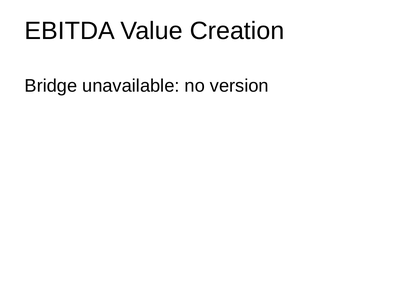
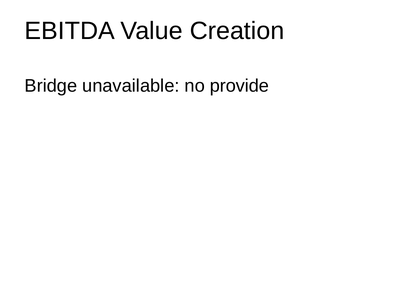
version: version -> provide (239, 86)
